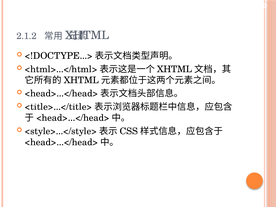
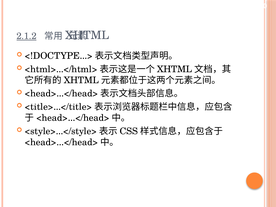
2.1.2 underline: none -> present (26, 36)
